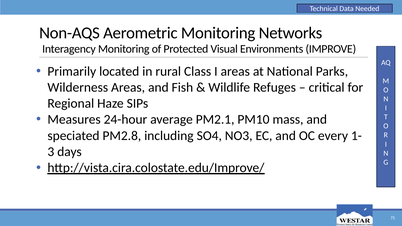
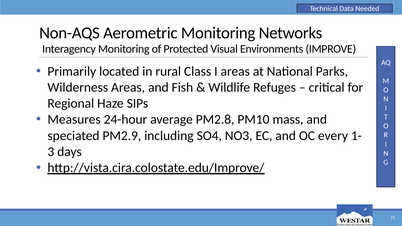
PM2.1: PM2.1 -> PM2.8 (215, 120)
PM2.8: PM2.8 -> PM2.9 (122, 136)
